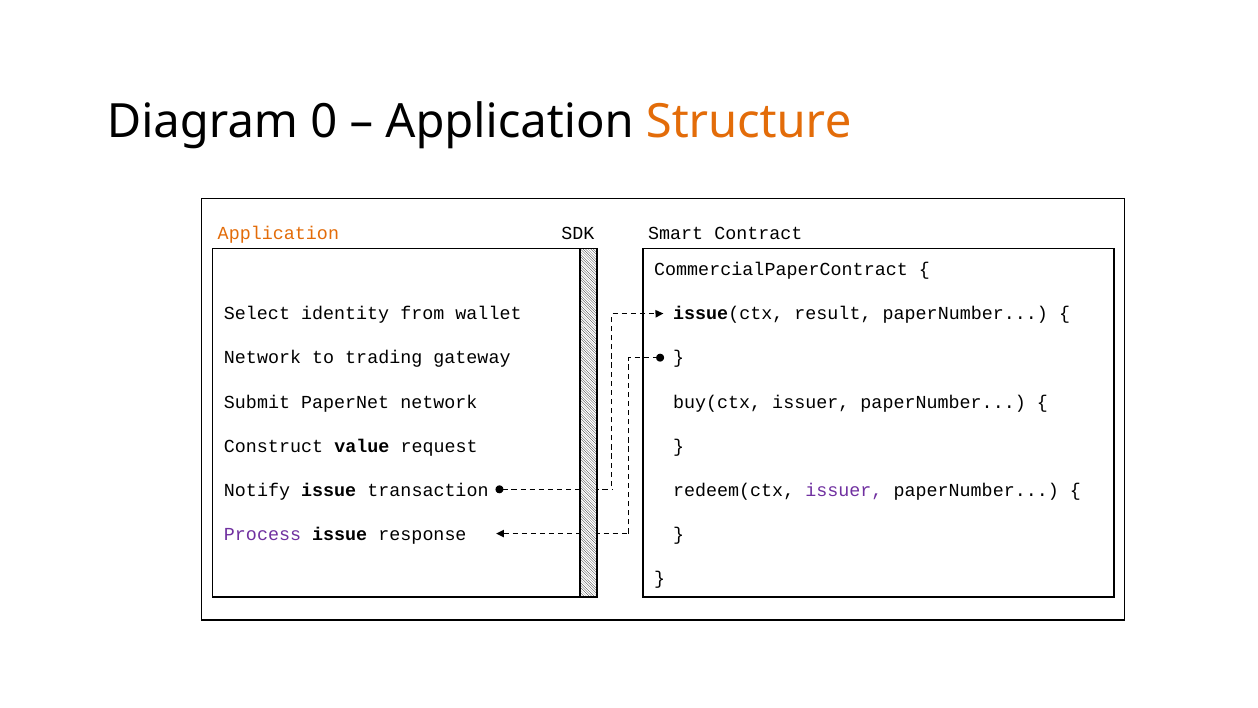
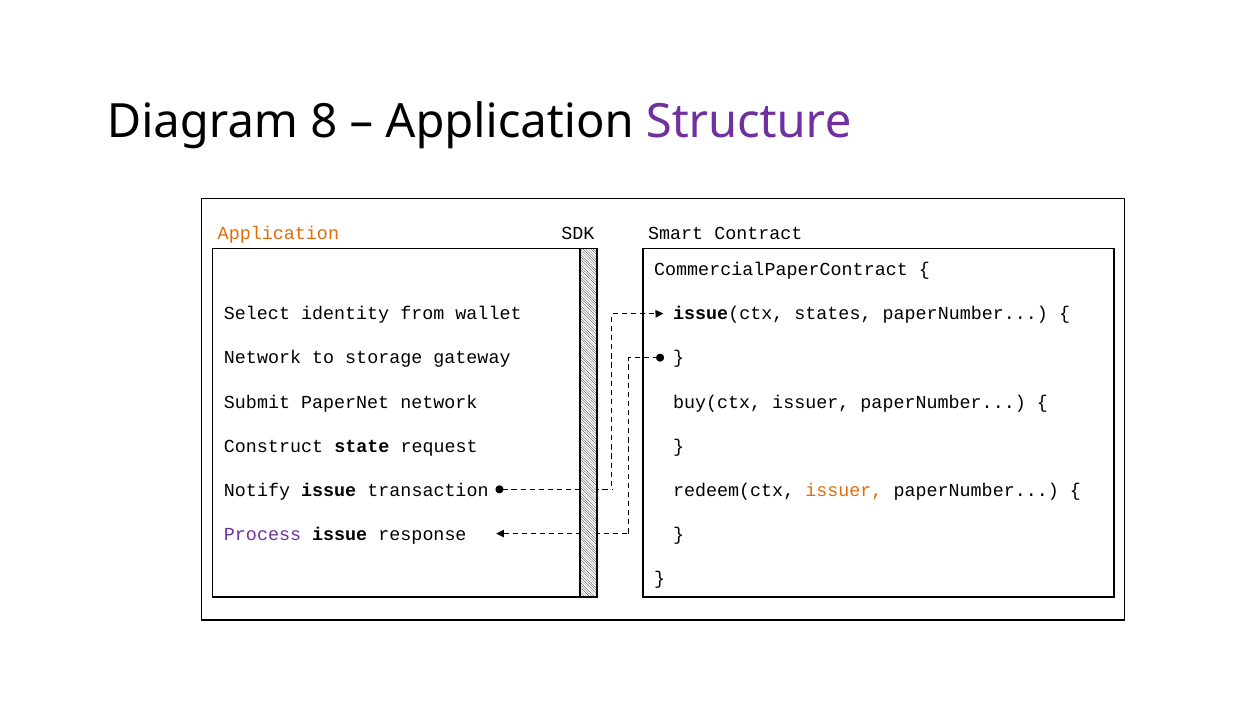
0: 0 -> 8 (324, 121)
Structure colour: orange -> purple (749, 121)
result: result -> states (833, 314)
trading: trading -> storage (384, 358)
value: value -> state (362, 446)
issuer colour: purple -> orange (844, 490)
